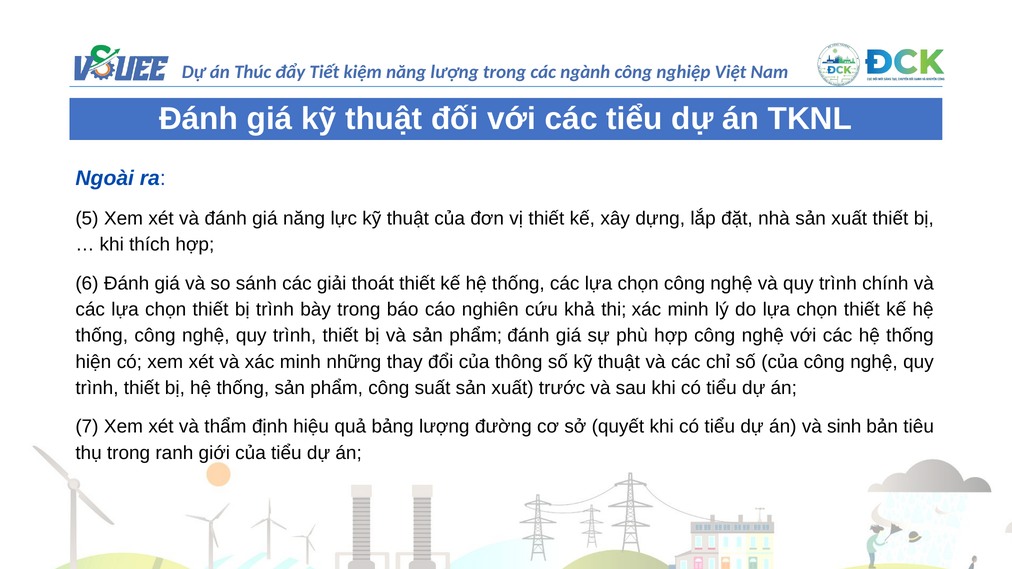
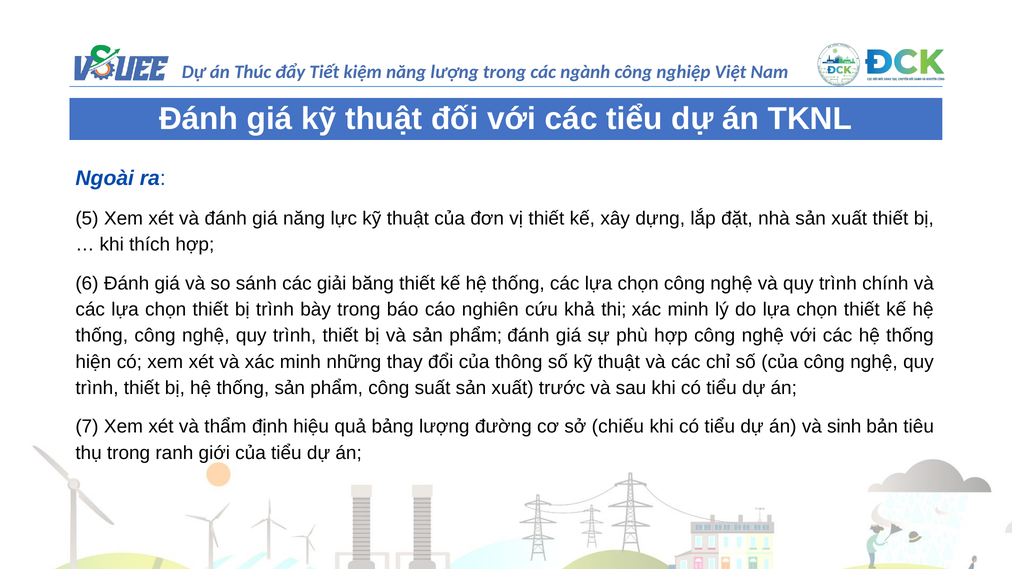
thoát: thoát -> băng (373, 283)
quyết: quyết -> chiếu (618, 427)
